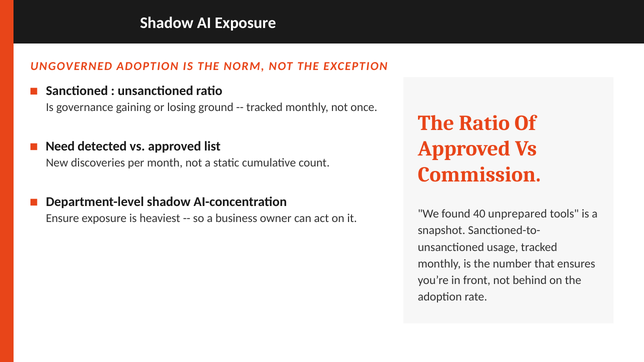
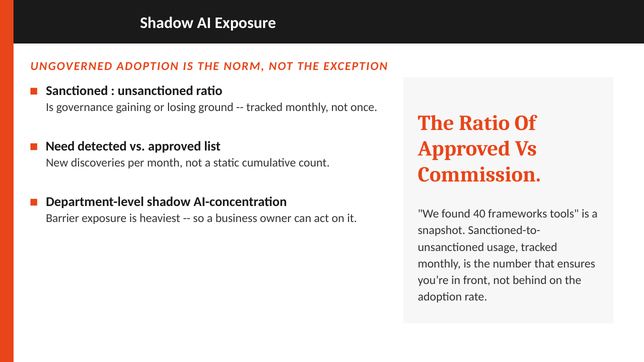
unprepared: unprepared -> frameworks (518, 214)
Ensure: Ensure -> Barrier (62, 218)
